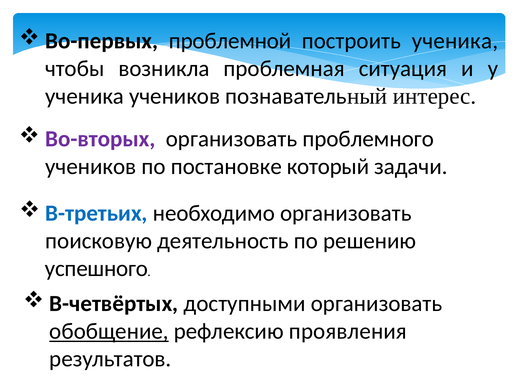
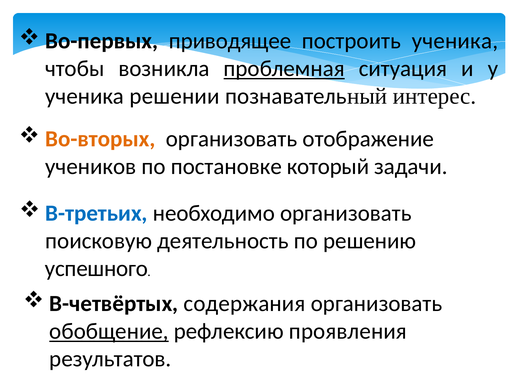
проблемной: проблемной -> приводящее (230, 41)
проблемная underline: none -> present (284, 69)
ученика учеников: учеников -> решении (175, 96)
Во-вторых colour: purple -> orange (100, 139)
проблемного: проблемного -> отображение (368, 139)
доступными: доступными -> содержания (244, 303)
